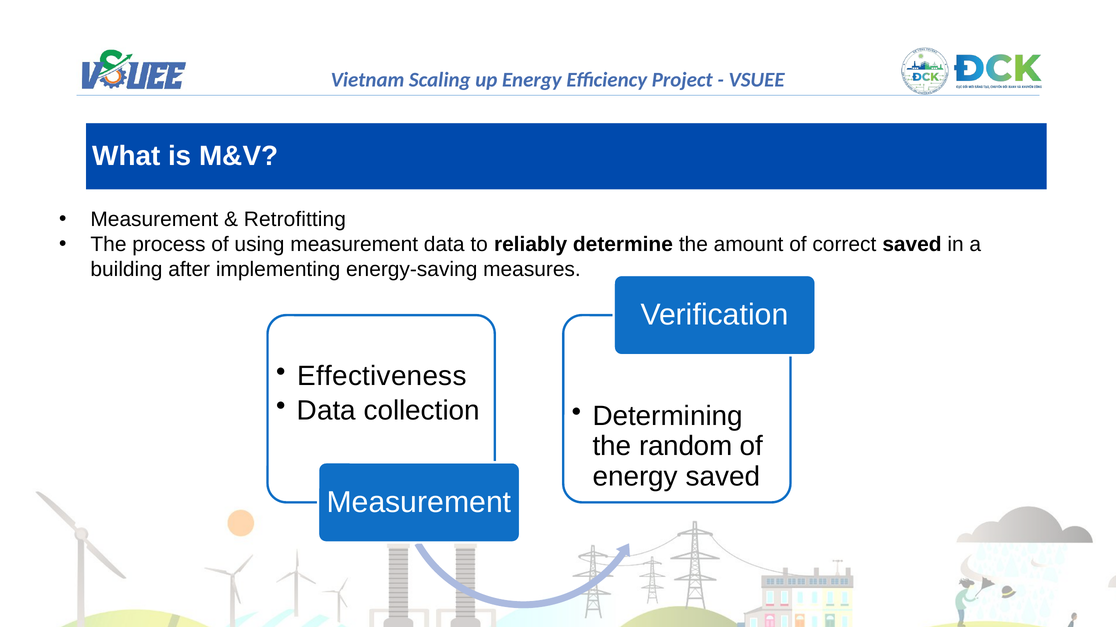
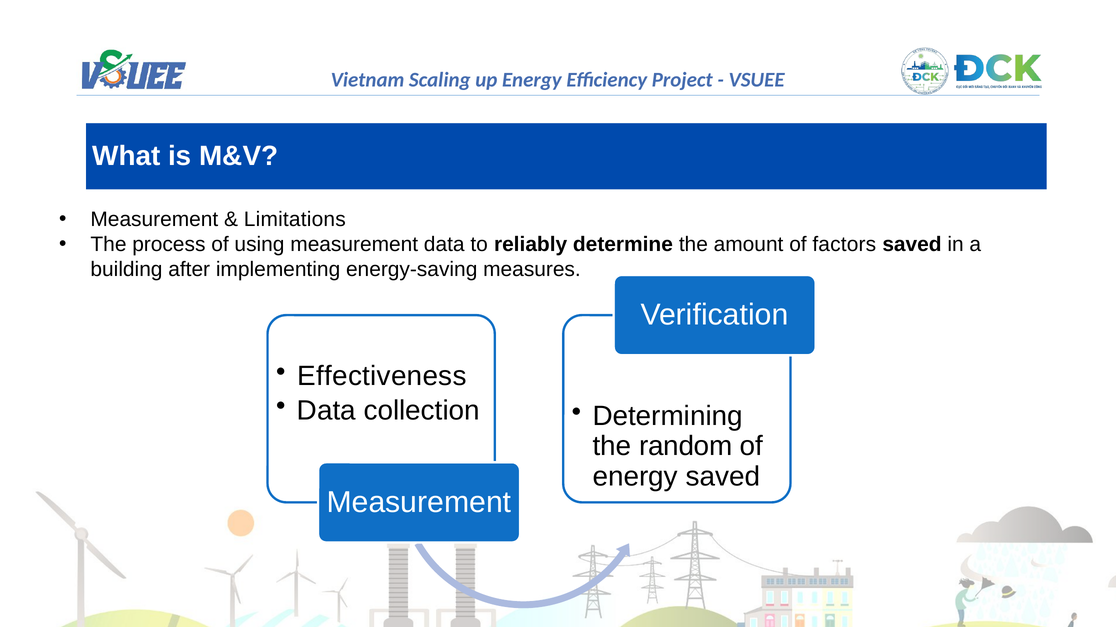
Retrofitting: Retrofitting -> Limitations (295, 220)
correct: correct -> factors (844, 245)
